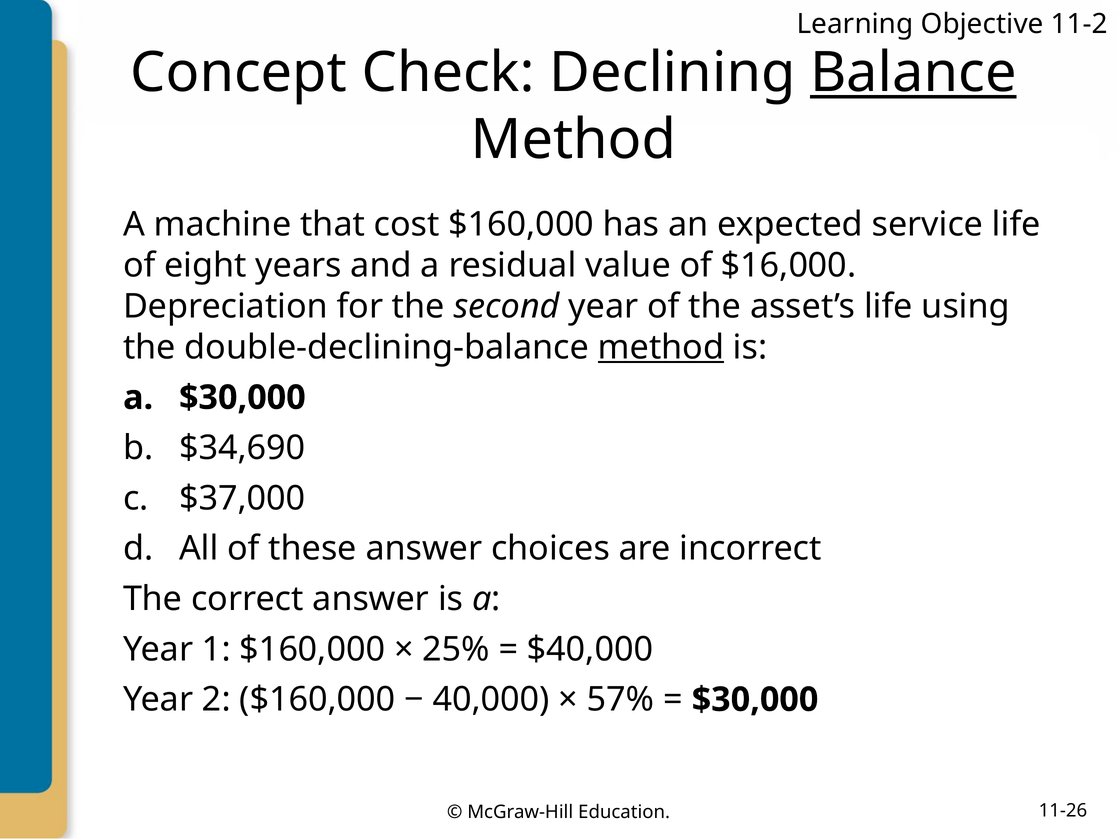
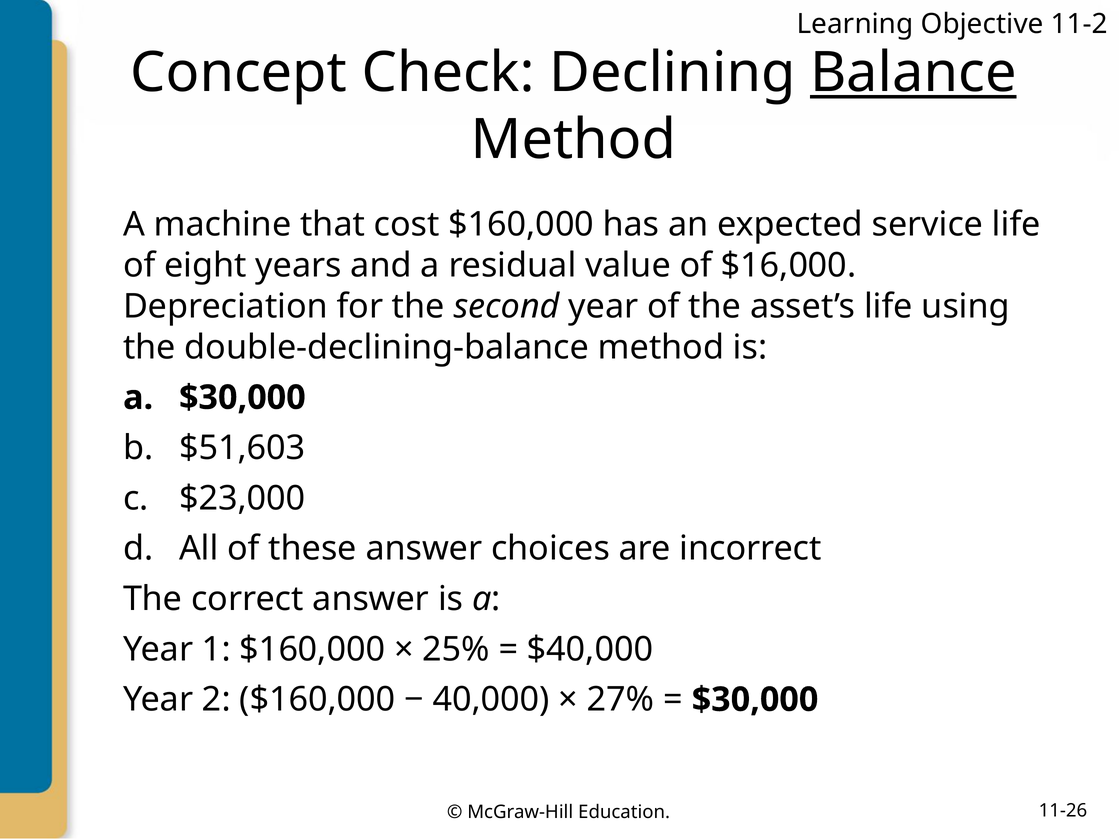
method underline: present -> none (661, 347)
$34,690: $34,690 -> $51,603 (242, 448)
$37,000: $37,000 -> $23,000 (242, 498)
57%: 57% -> 27% (620, 700)
